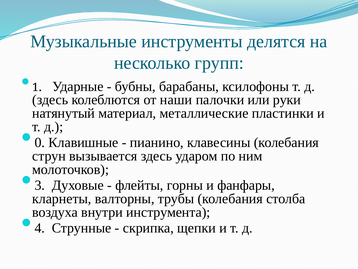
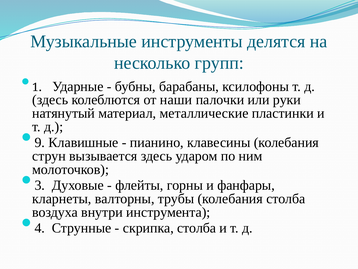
0: 0 -> 9 (40, 142)
скрипка щепки: щепки -> столба (197, 228)
